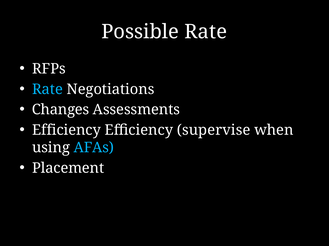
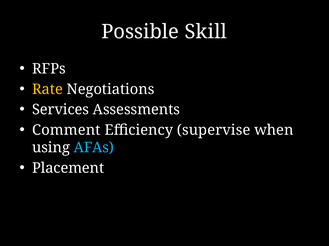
Possible Rate: Rate -> Skill (206, 32)
Rate colour: light blue -> yellow (47, 89)
Changes: Changes -> Services (61, 110)
Efficiency: Efficiency -> Comment (66, 130)
